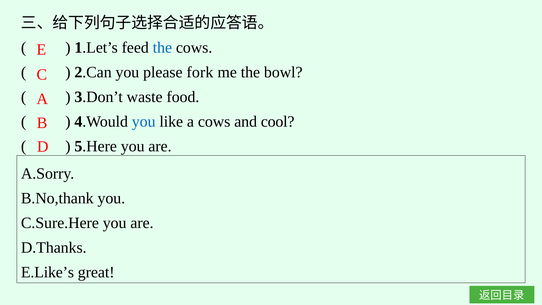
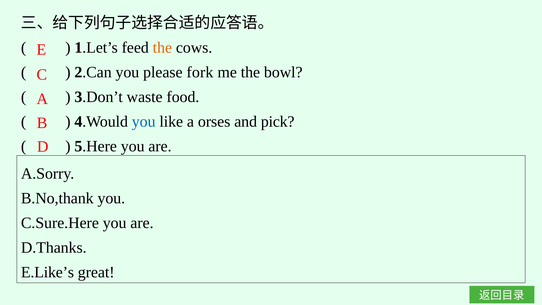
the colour: blue -> orange (162, 47)
a cows: cows -> orses (214, 121)
cool: cool -> pick (278, 121)
